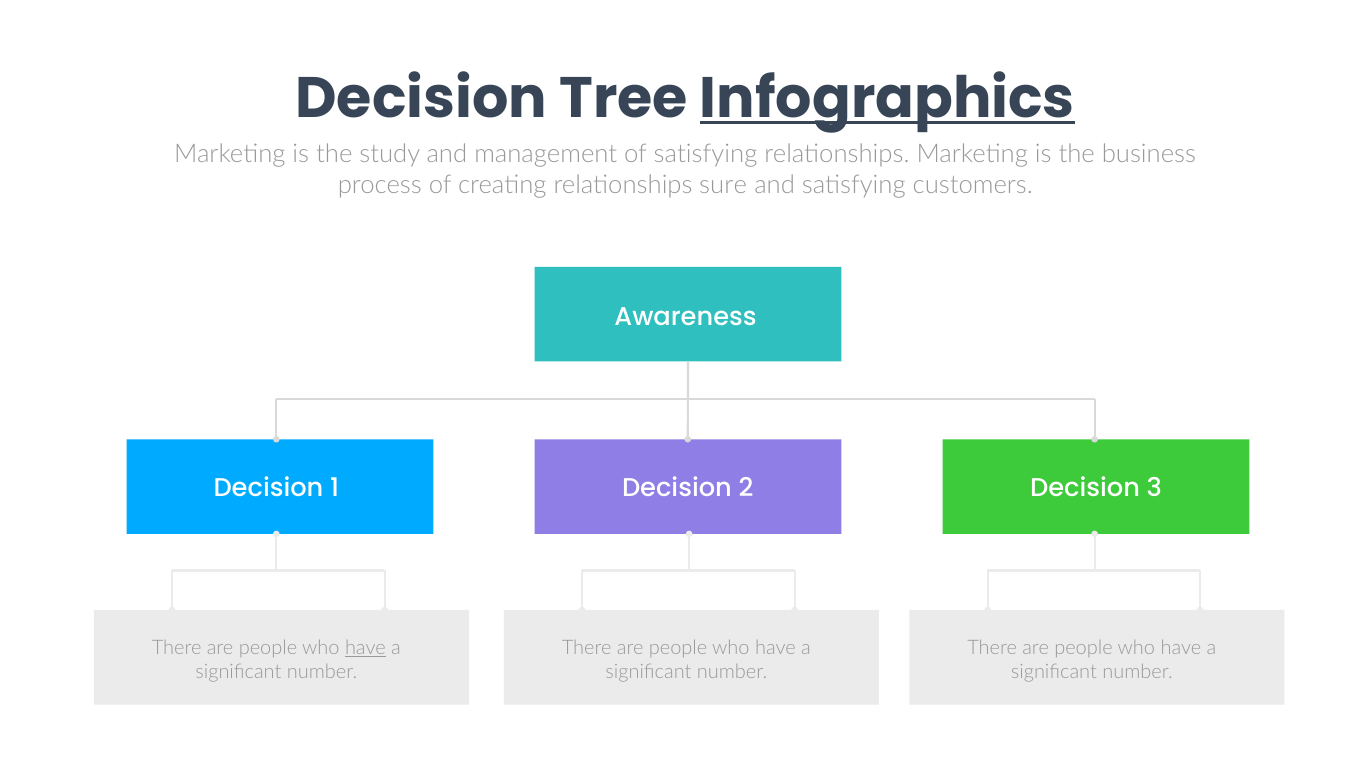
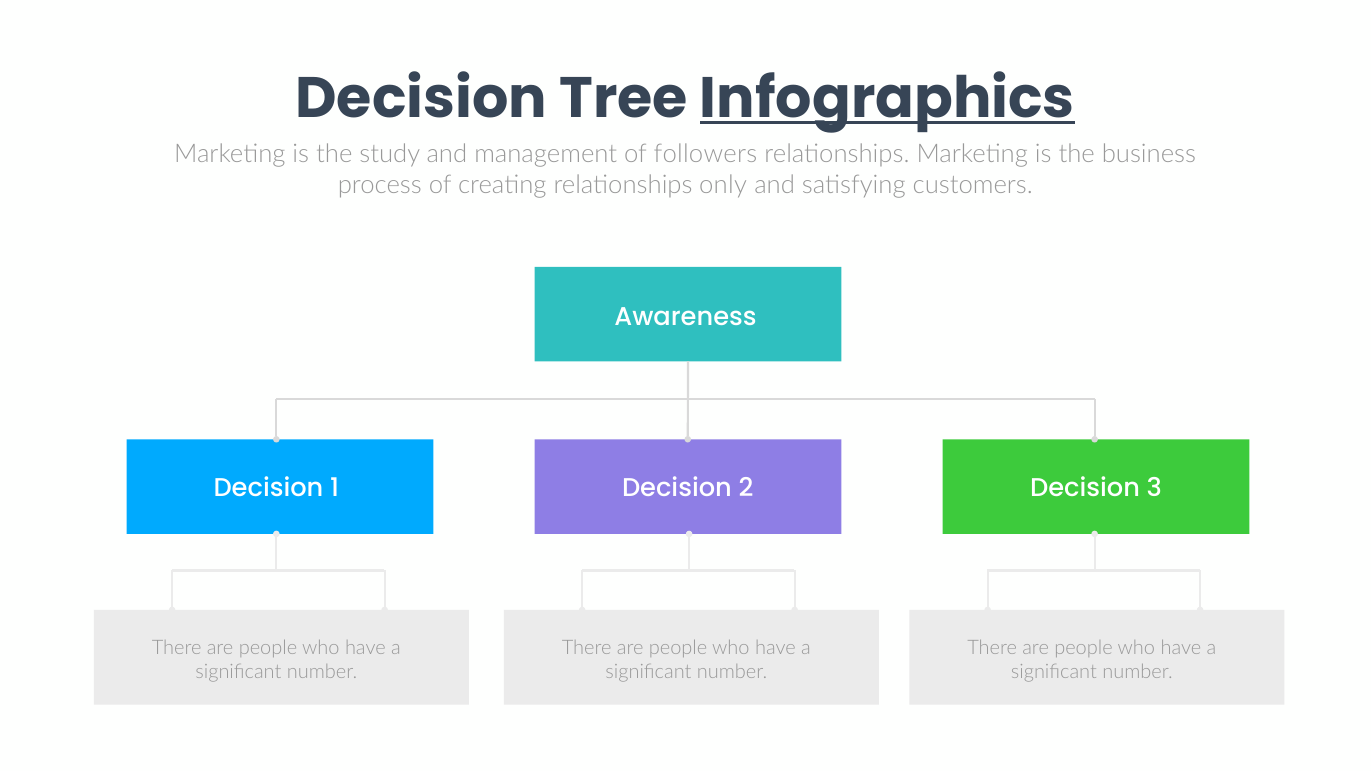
of satisfying: satisfying -> followers (705, 154)
sure: sure -> only (723, 185)
have underline: present -> none (365, 648)
